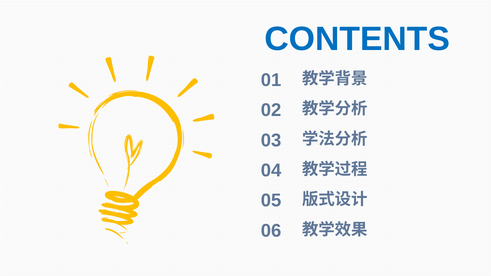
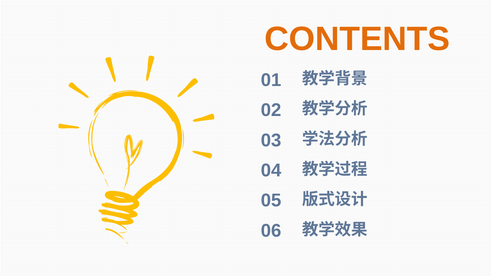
CONTENTS colour: blue -> orange (357, 39)
